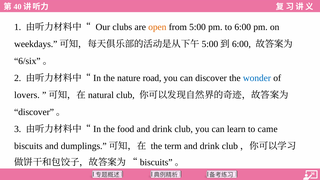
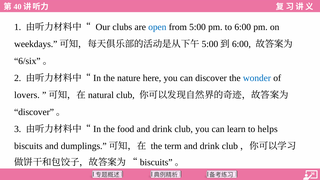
open colour: orange -> blue (157, 27)
road: road -> here (152, 78)
came: came -> helps (268, 129)
